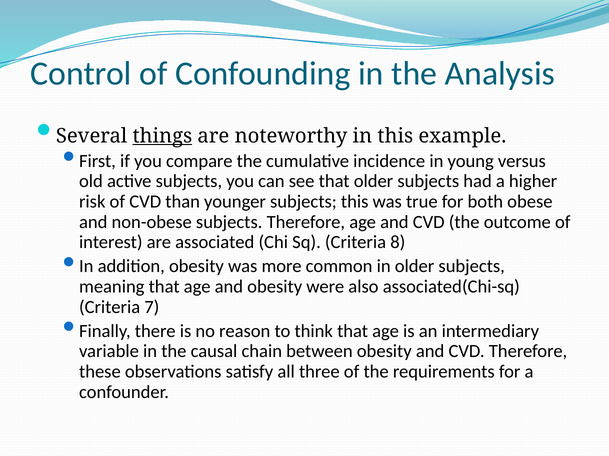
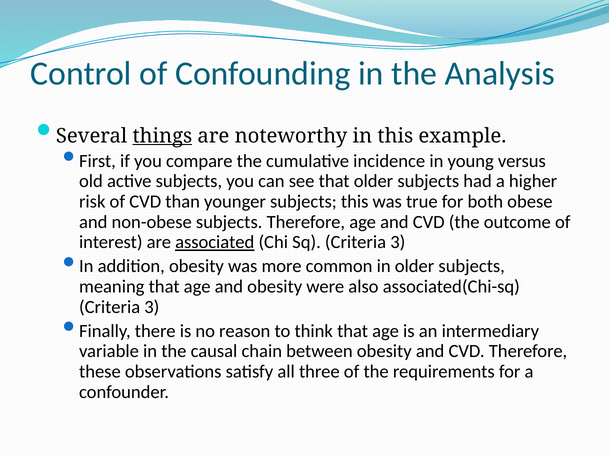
associated underline: none -> present (215, 243)
Sq Criteria 8: 8 -> 3 (398, 243)
7: 7 -> 3 (152, 307)
